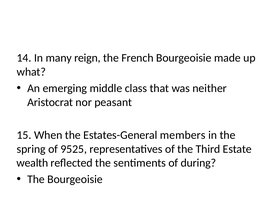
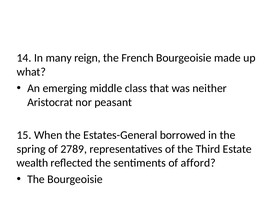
members: members -> borrowed (183, 135)
9525: 9525 -> 2789 (74, 149)
during: during -> afford (198, 163)
